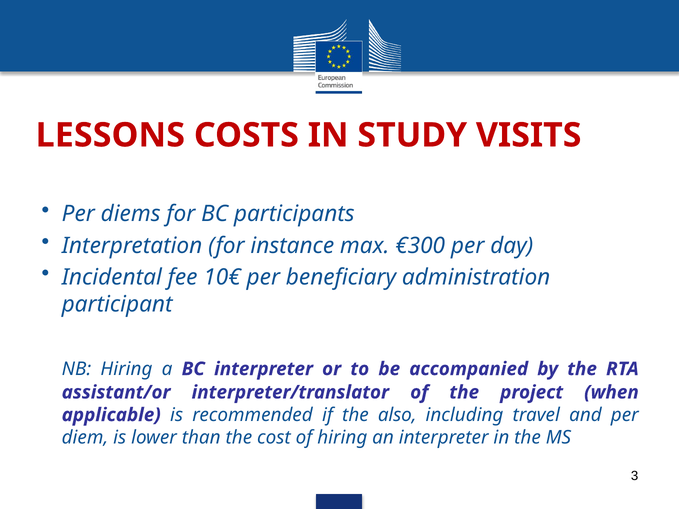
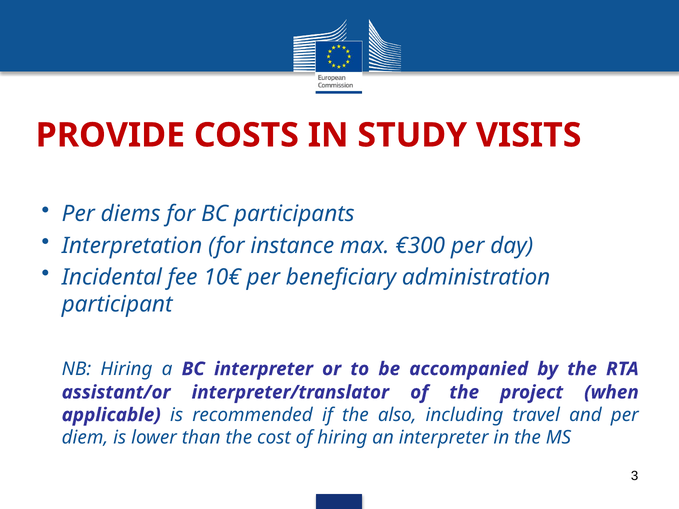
LESSONS: LESSONS -> PROVIDE (110, 135)
